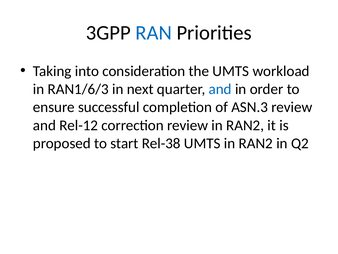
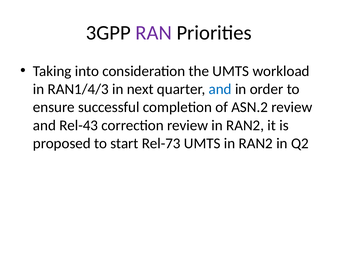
RAN colour: blue -> purple (154, 33)
RAN1/6/3: RAN1/6/3 -> RAN1/4/3 (78, 89)
ASN.3: ASN.3 -> ASN.2 (250, 107)
Rel-12: Rel-12 -> Rel-43 (79, 125)
Rel-38: Rel-38 -> Rel-73 (161, 143)
